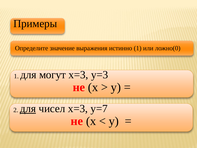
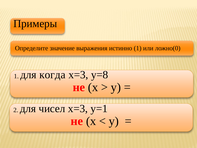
могут: могут -> когда (52, 75)
у=3: у=3 -> у=8 (100, 75)
для underline: present -> none (28, 108)
у=7: у=7 -> у=1 (99, 108)
